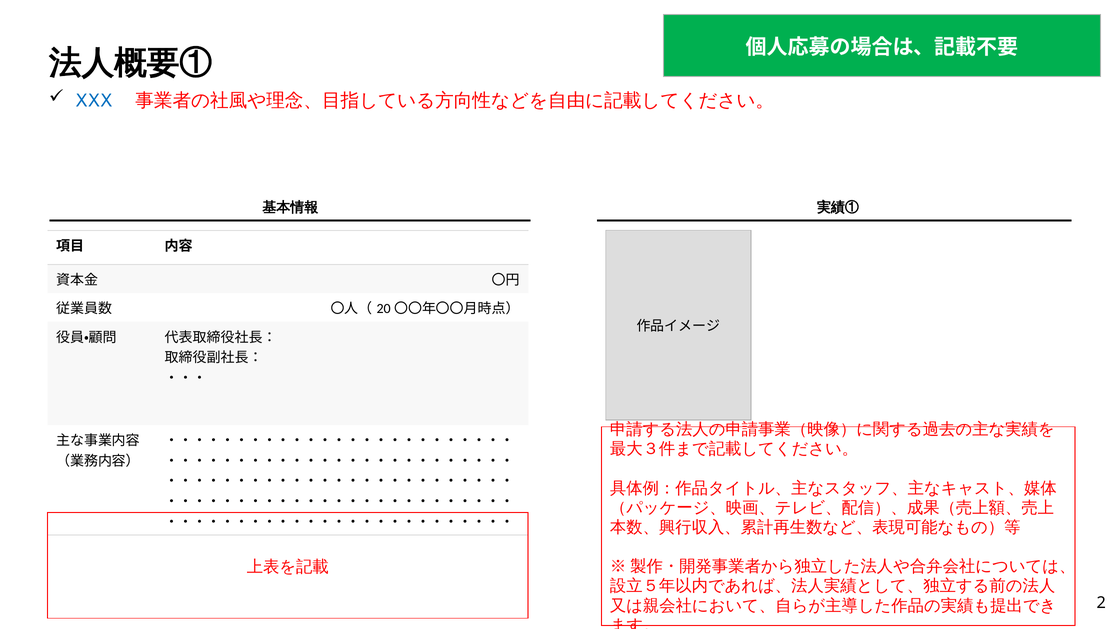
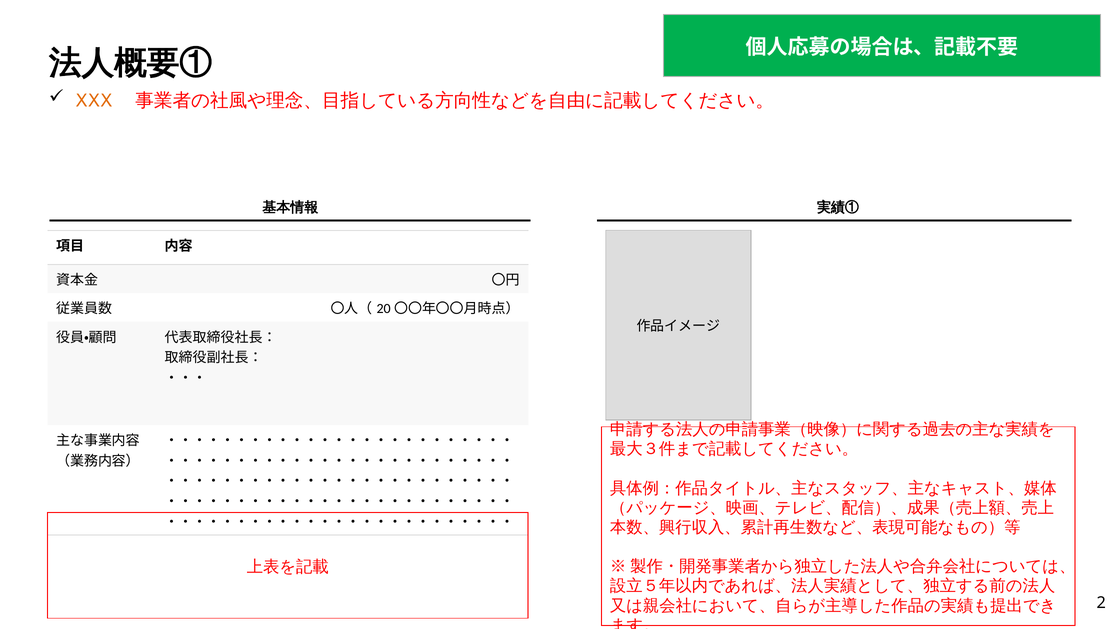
XXX colour: blue -> orange (94, 101)
